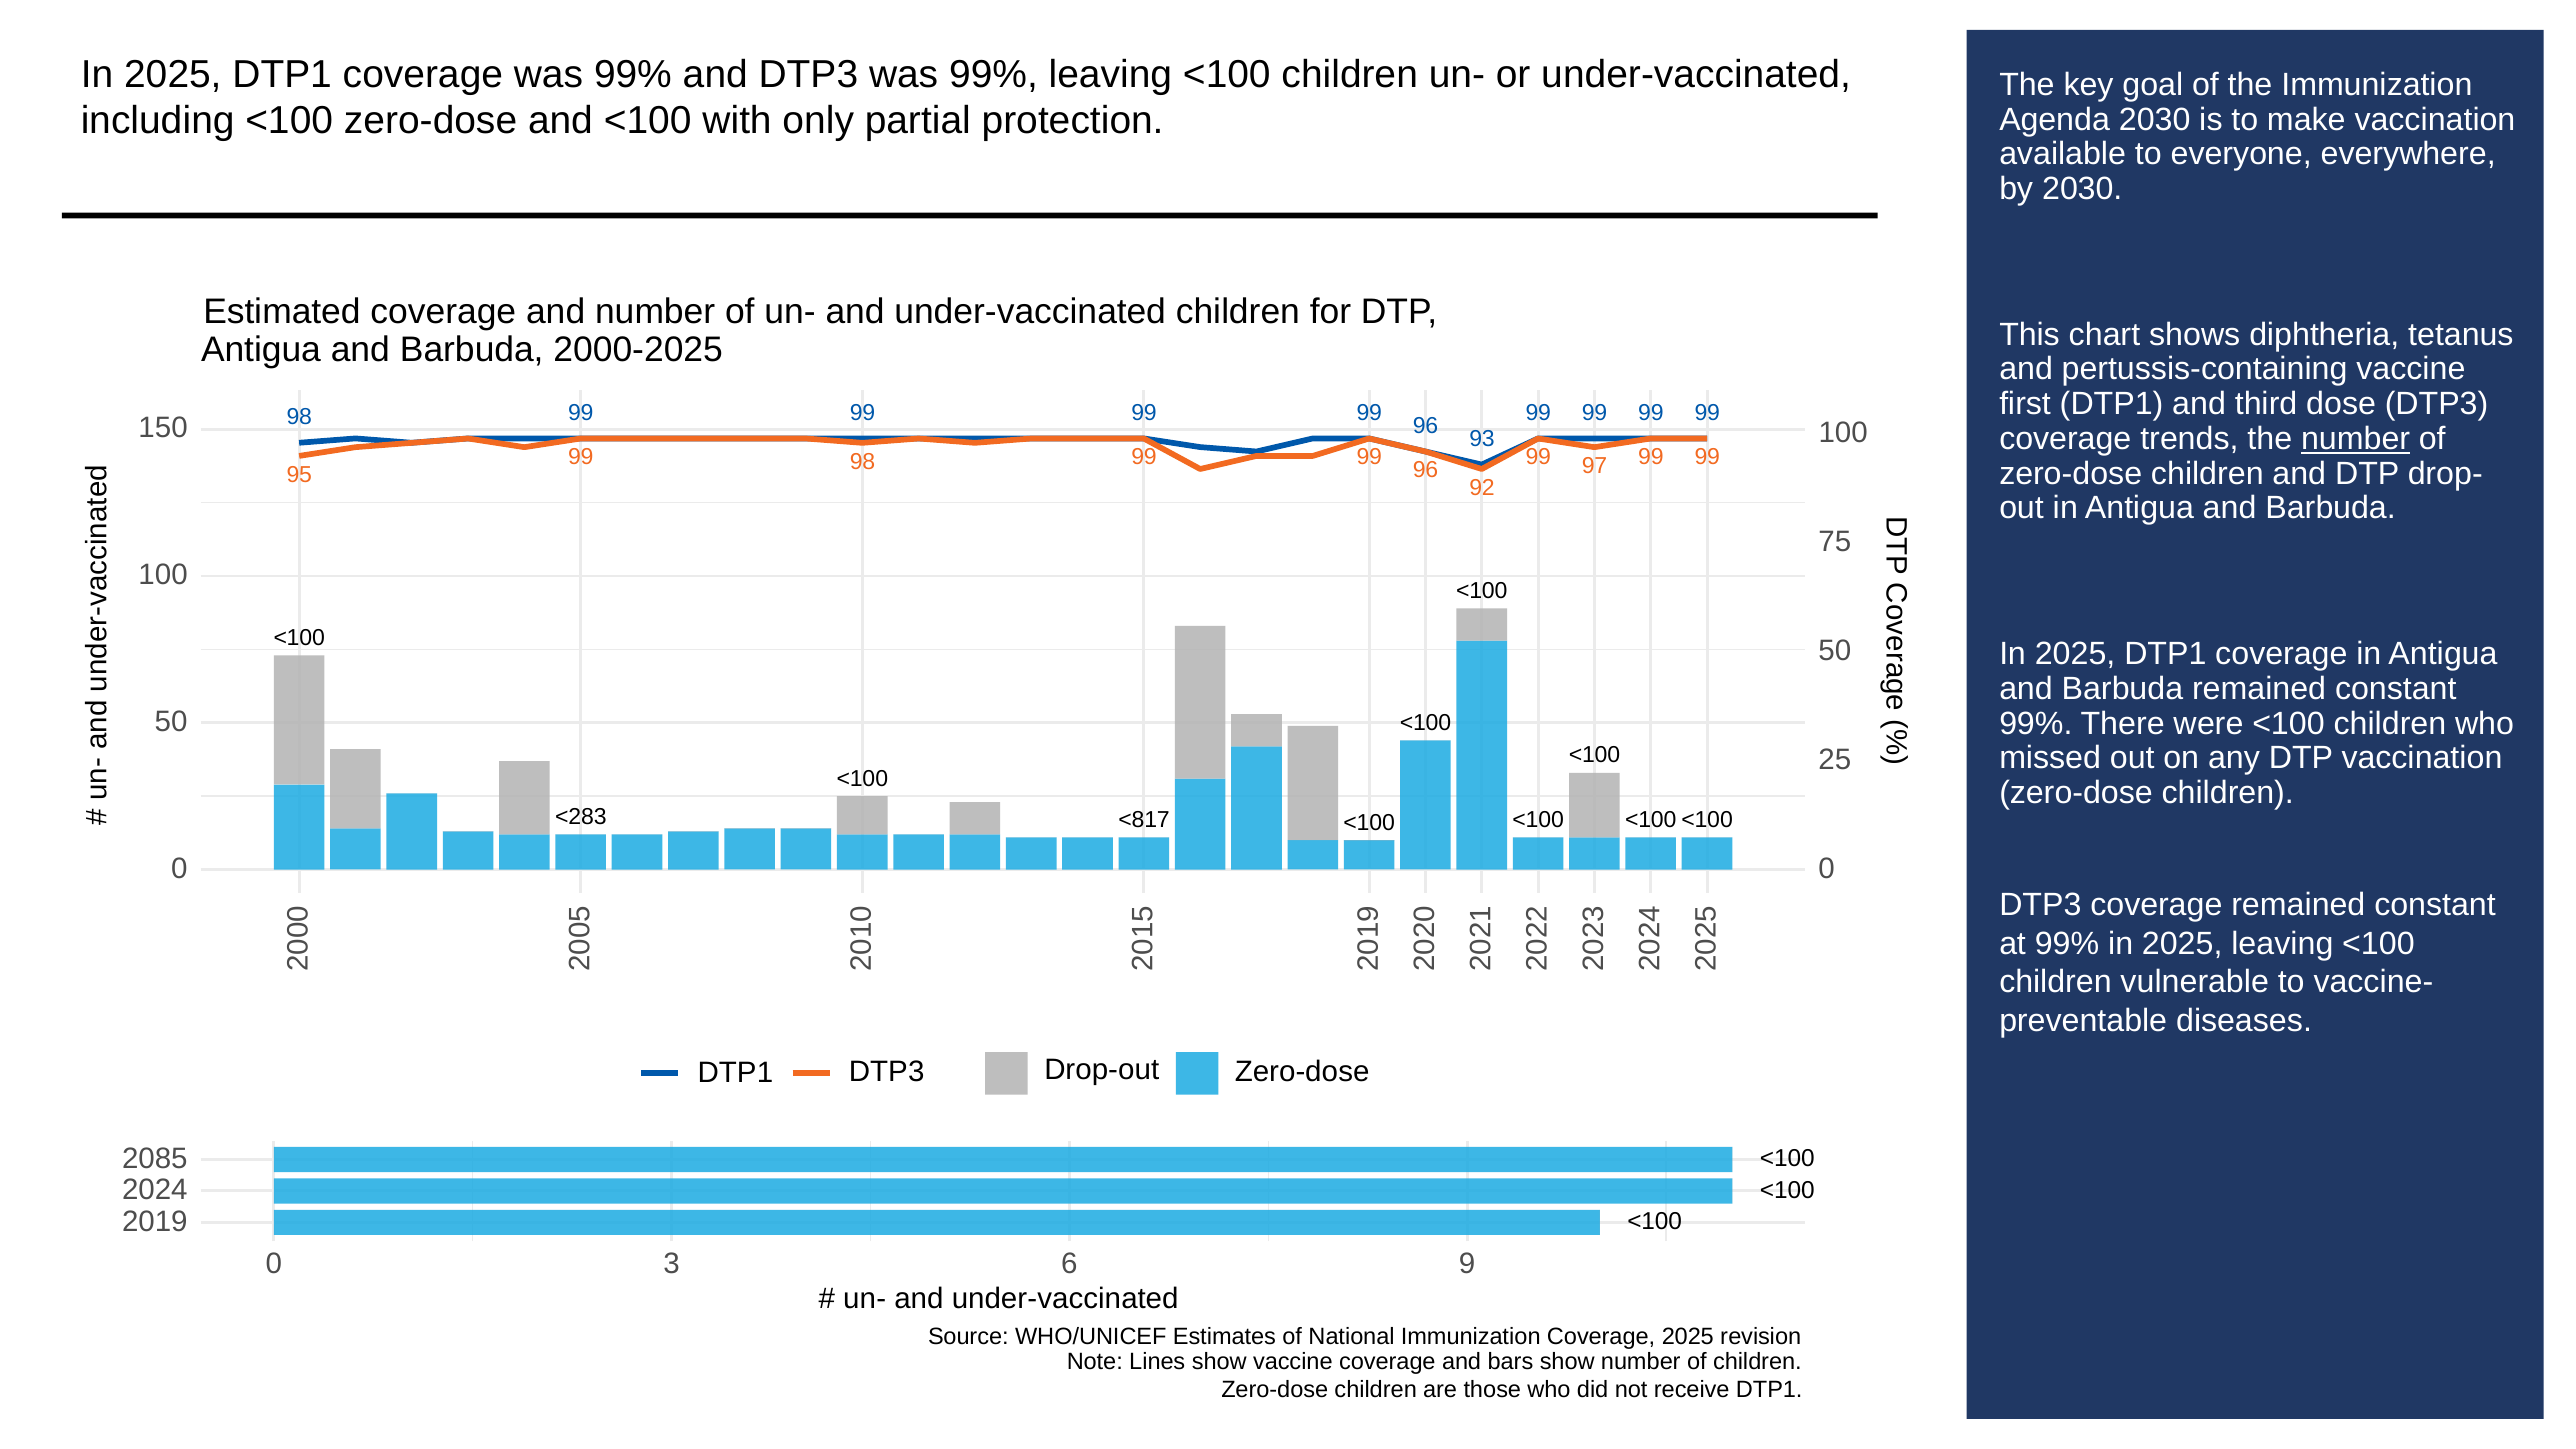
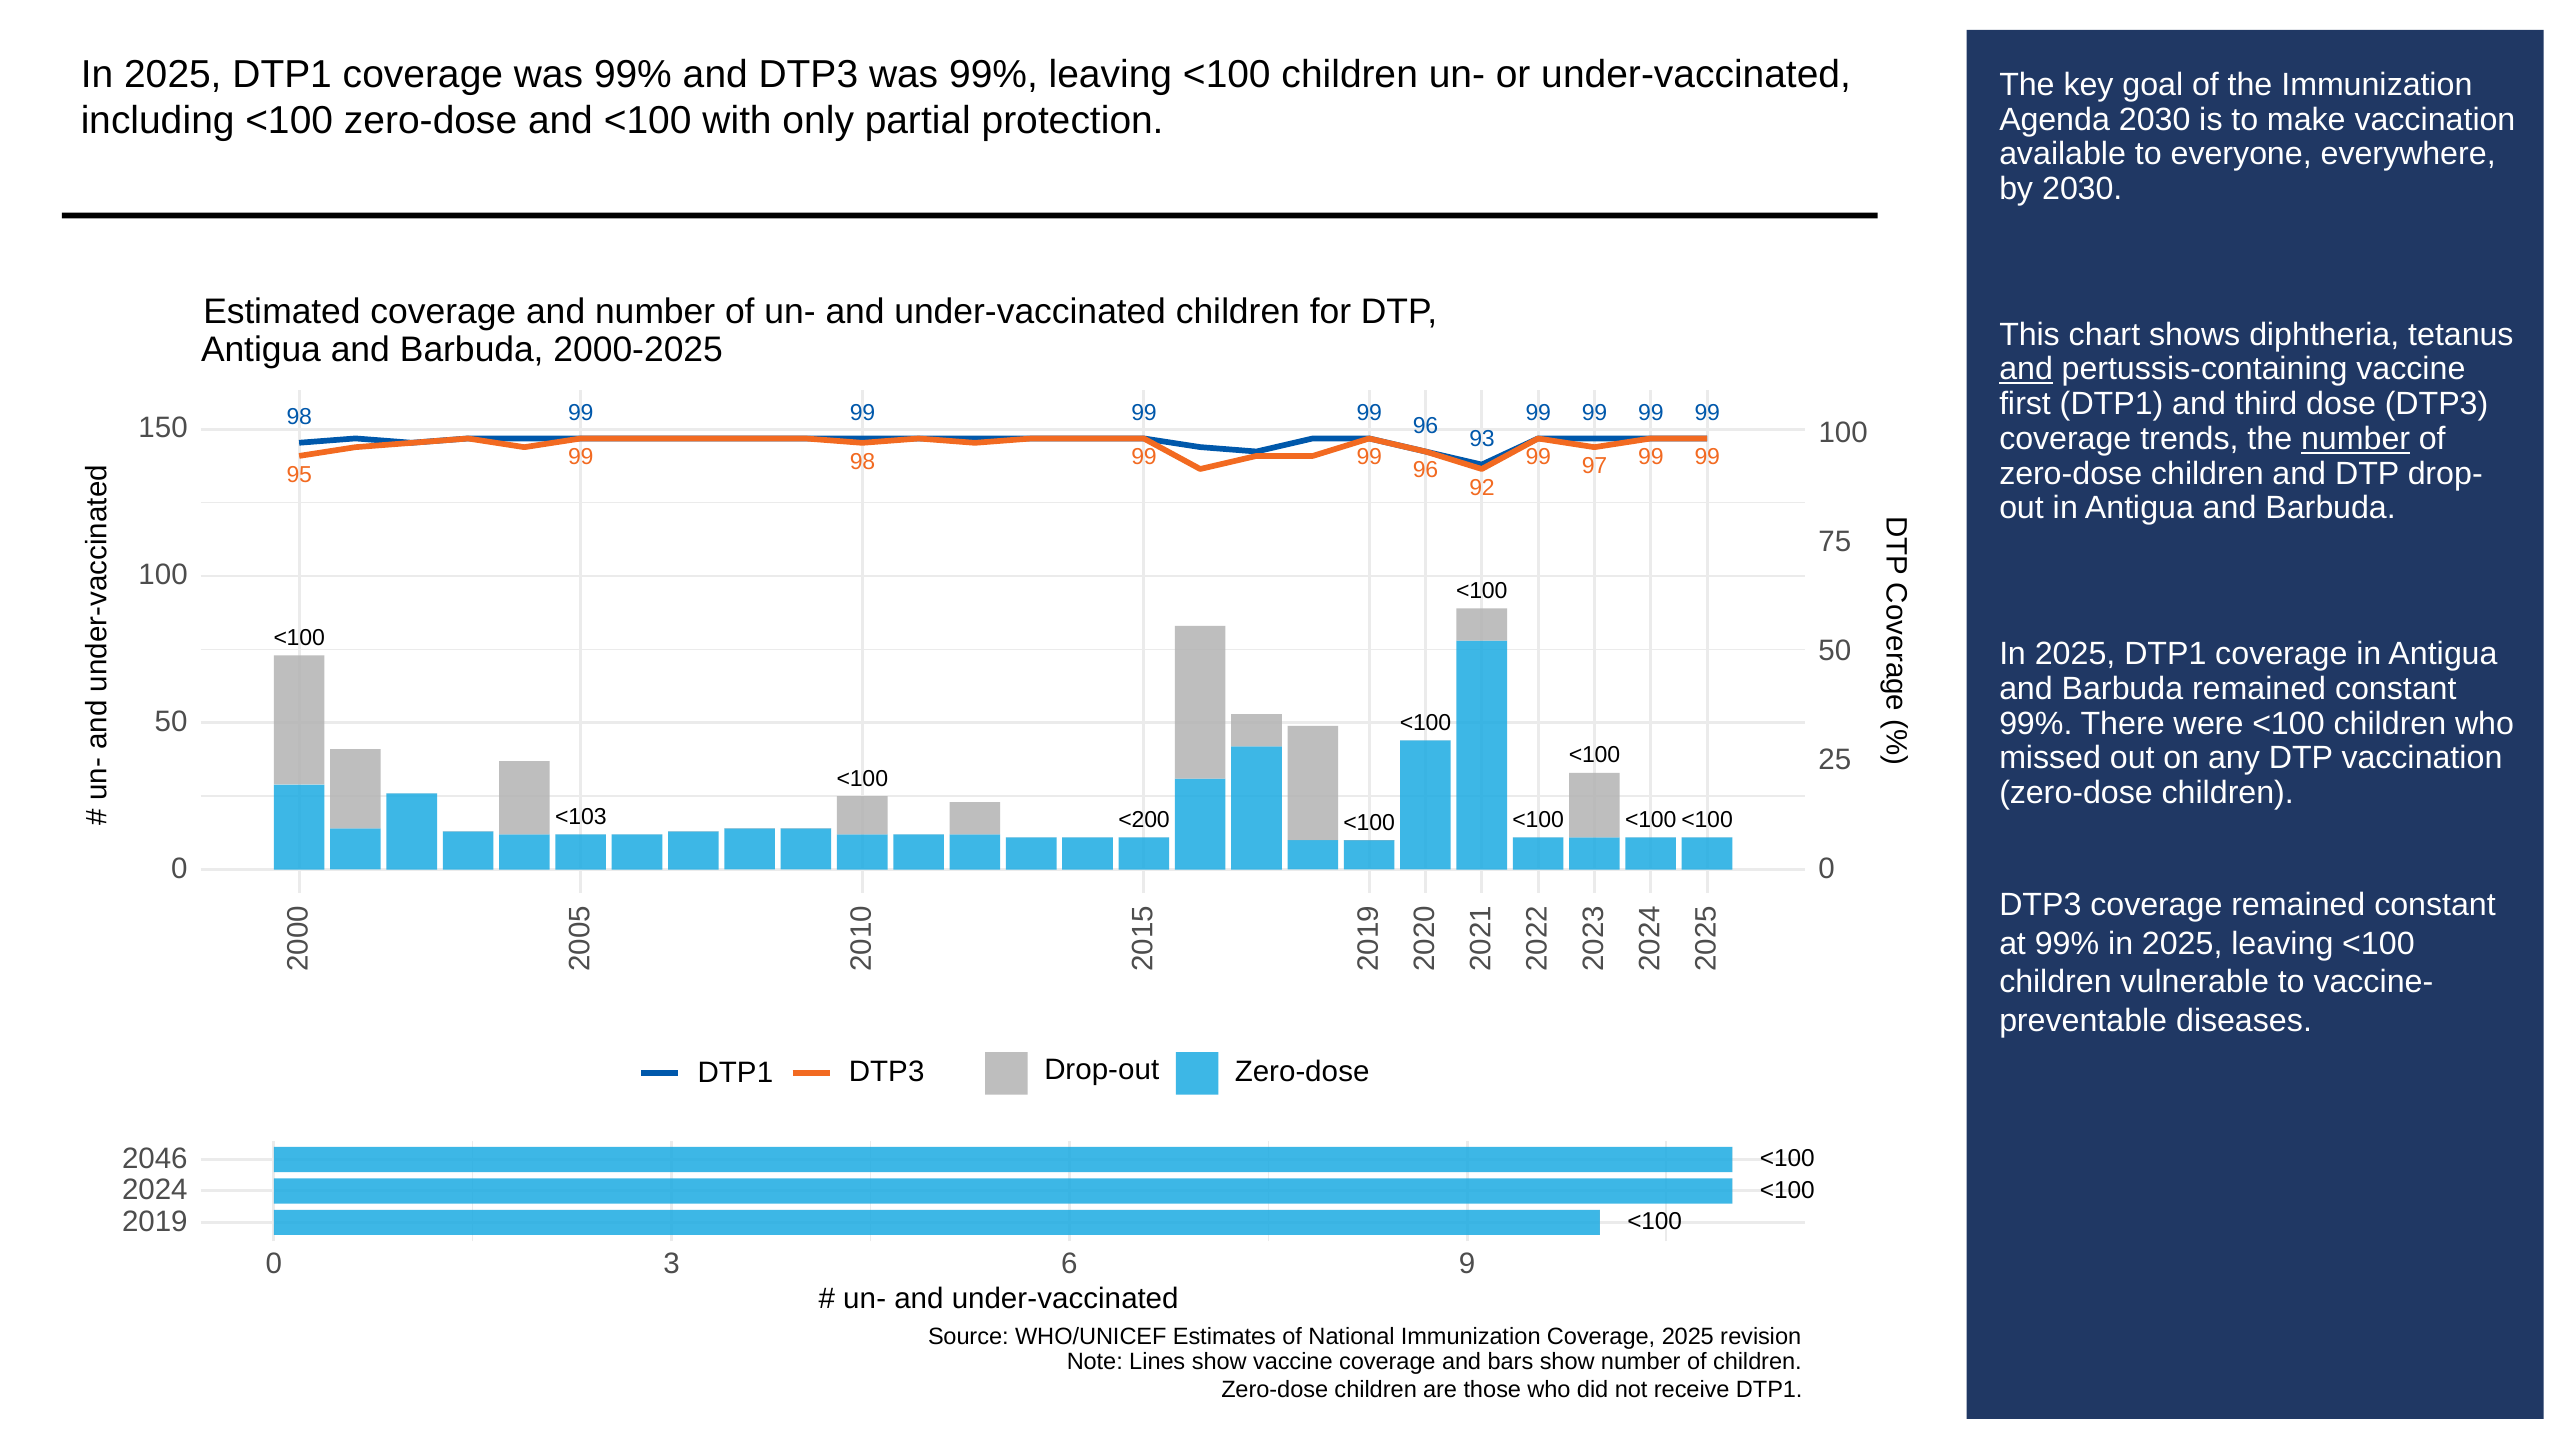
and underline: none -> present (2026, 369)
<283: <283 -> <103 (581, 817)
<817: <817 -> <200 (1144, 820)
2085: 2085 -> 2046 (155, 1158)
